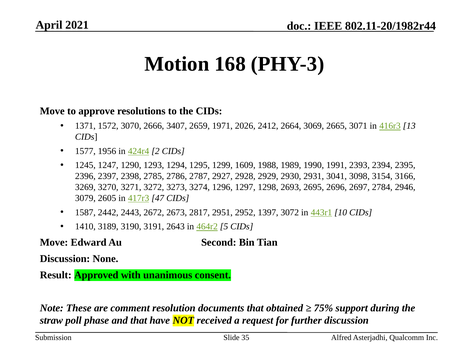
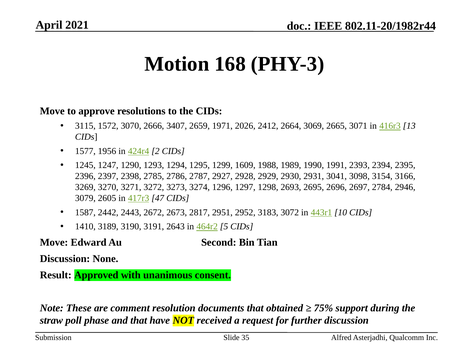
1371: 1371 -> 3115 (85, 126)
1397: 1397 -> 3183 (268, 212)
